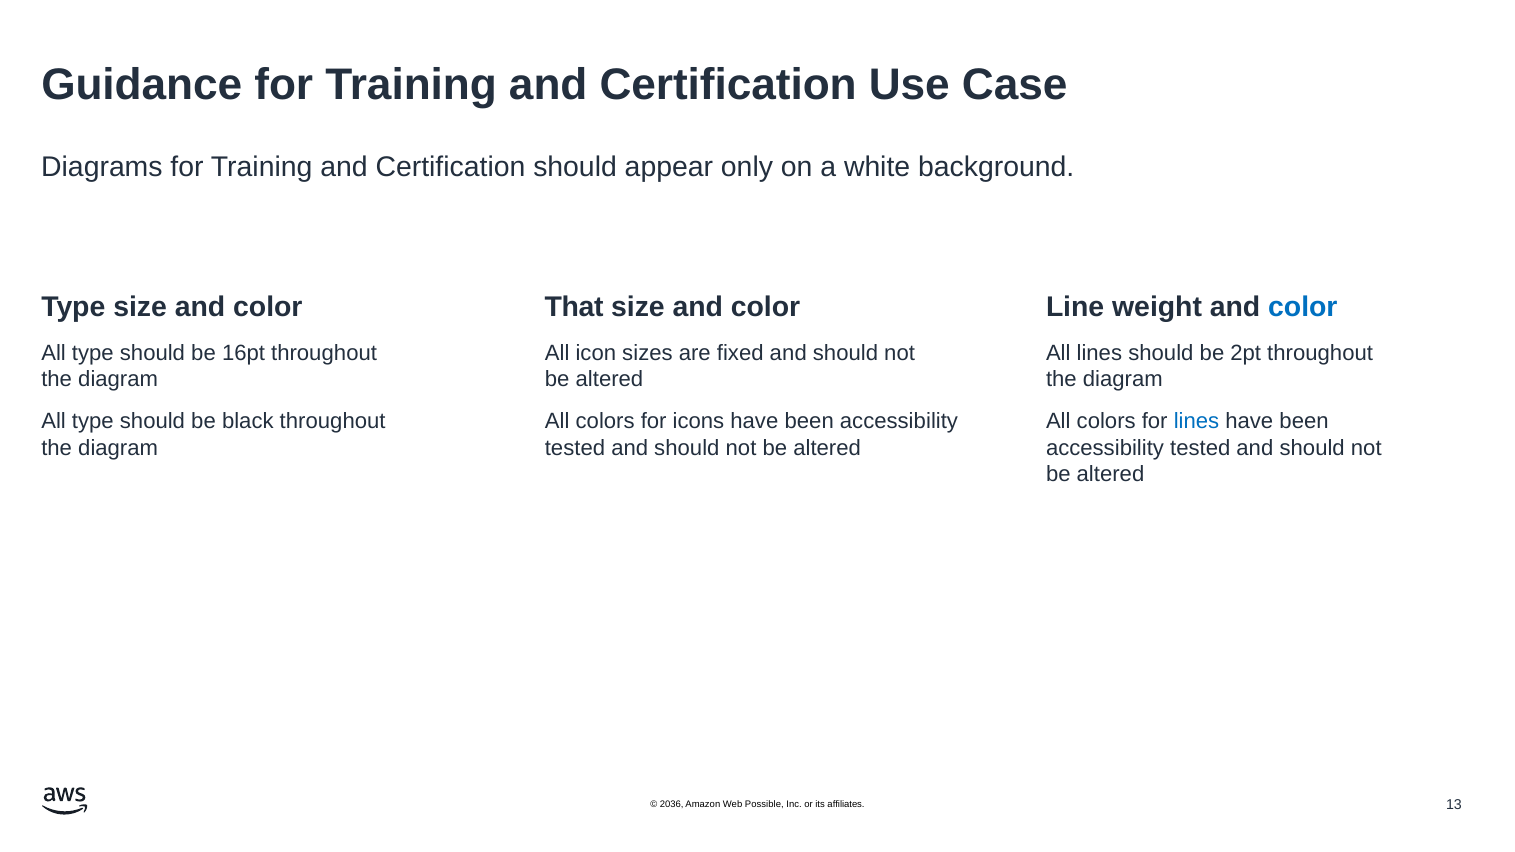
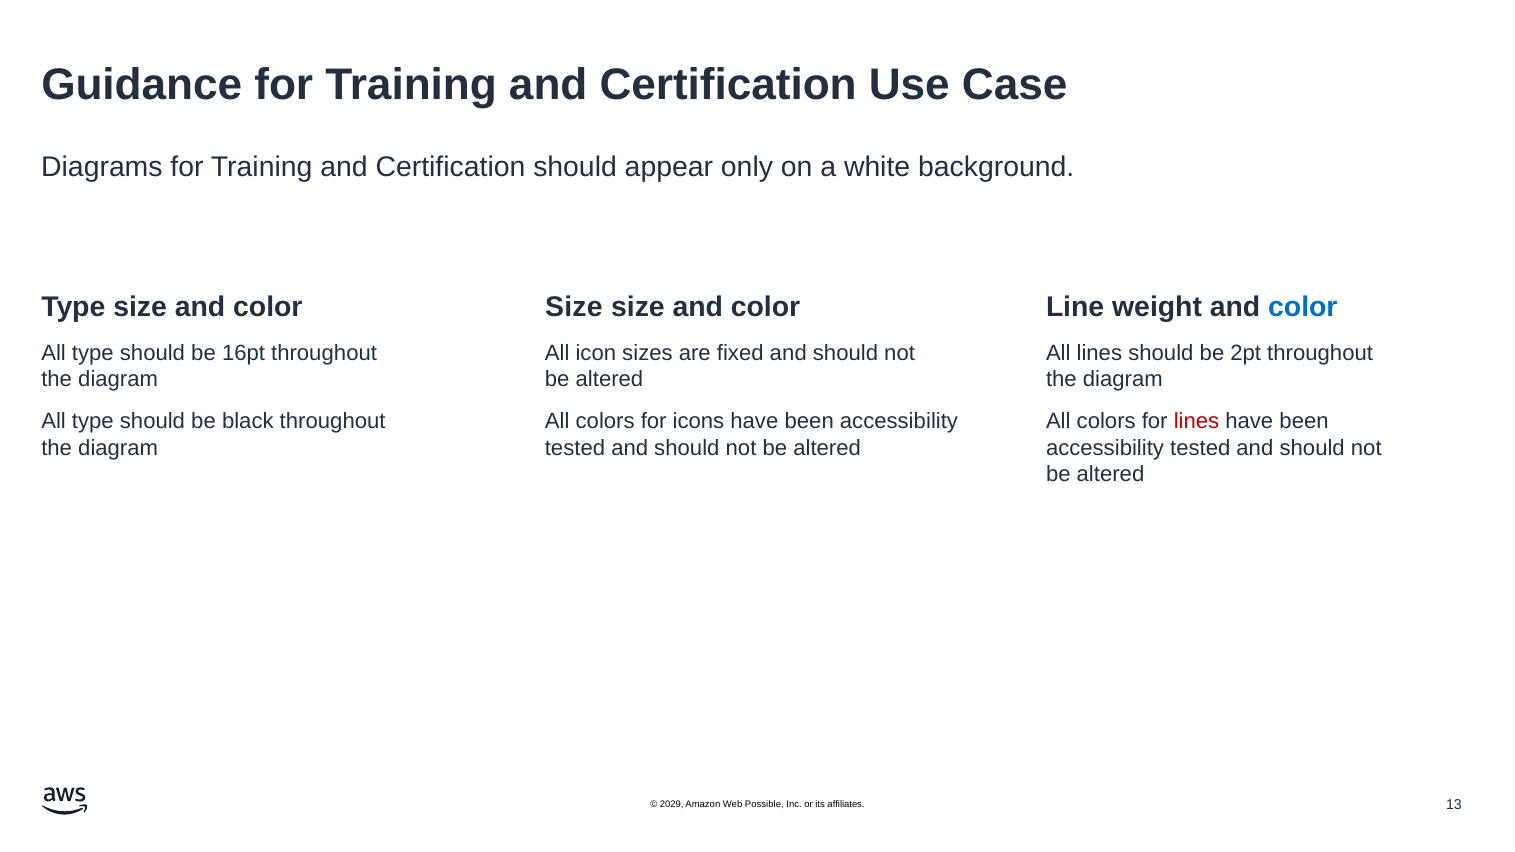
That: That -> Size (574, 307)
lines colour: blue -> red (1196, 422)
2036: 2036 -> 2029 (672, 805)
